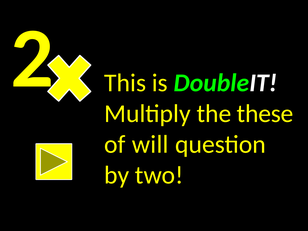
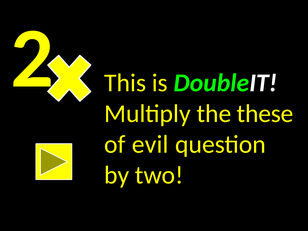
will: will -> evil (150, 144)
